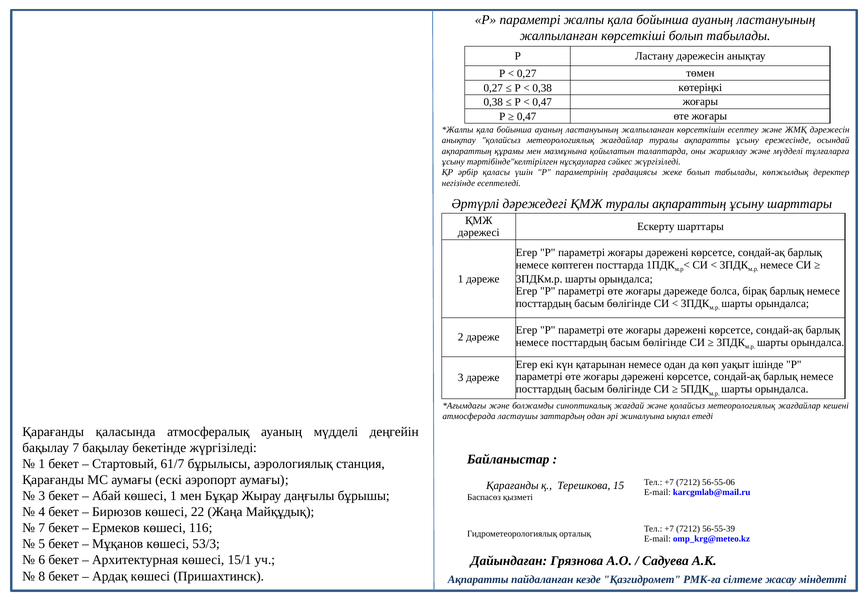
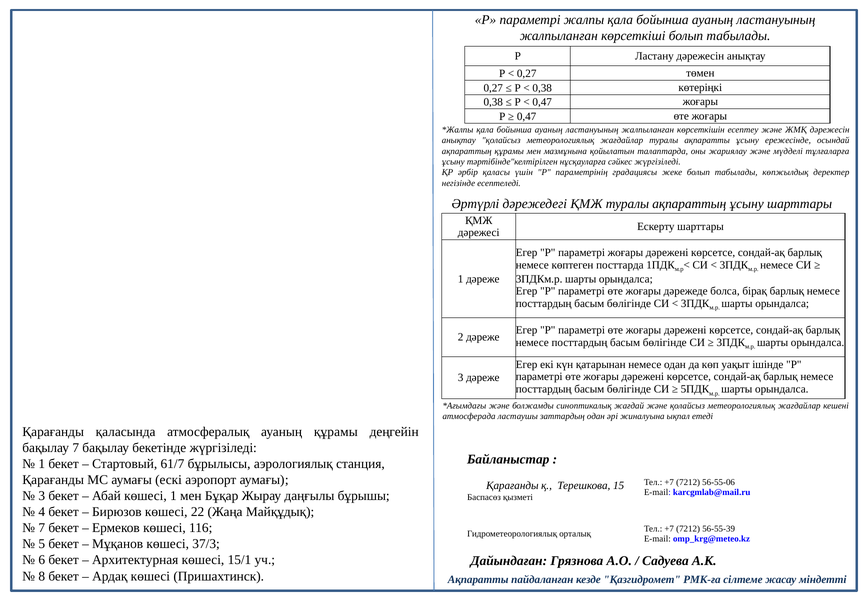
ауаның мүдделі: мүдделі -> құрамы (336, 432)
53/3: 53/3 -> 37/3 (206, 544)
